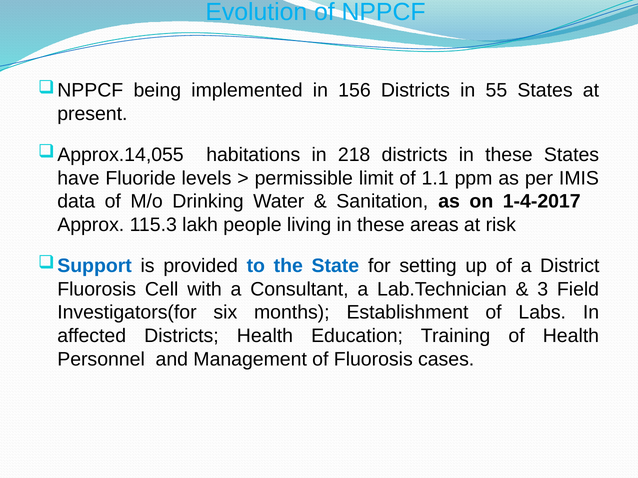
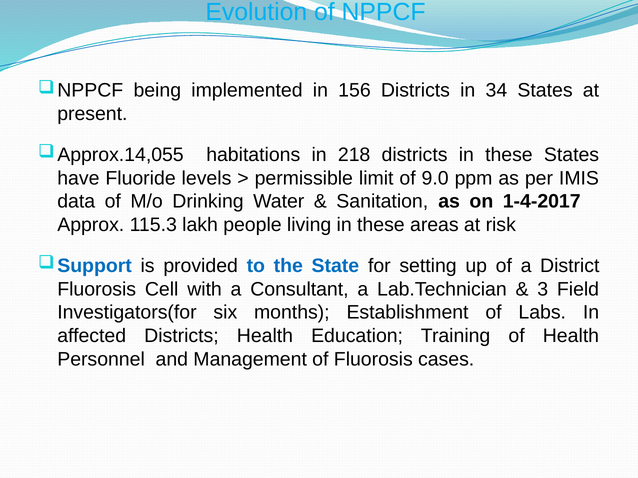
55: 55 -> 34 (496, 91)
1.1: 1.1 -> 9.0 (435, 178)
